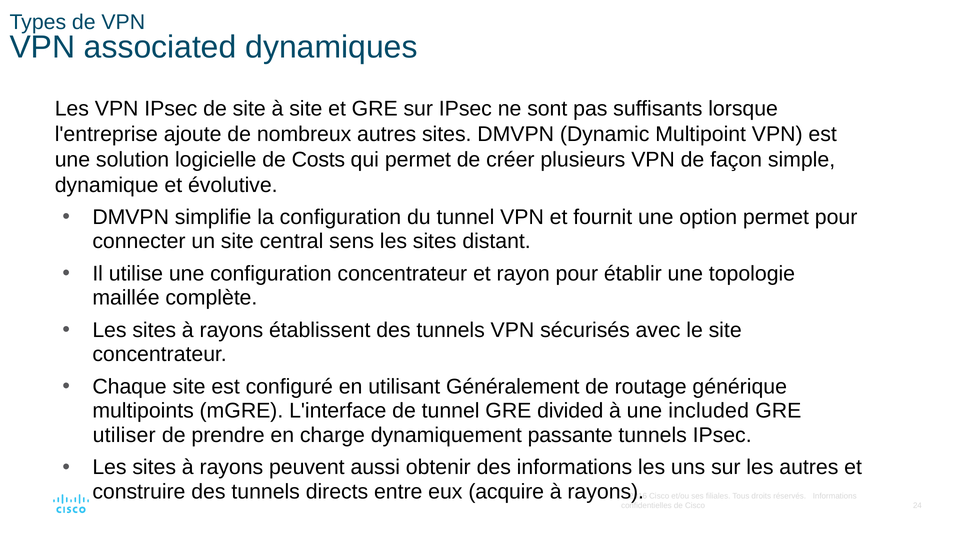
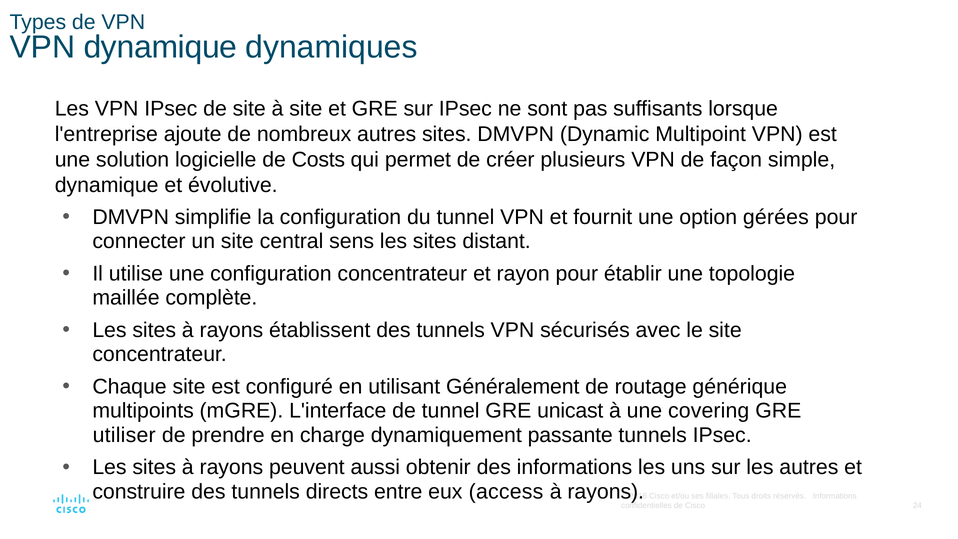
VPN associated: associated -> dynamique (160, 47)
option permet: permet -> gérées (776, 217)
divided: divided -> unicast (570, 411)
included: included -> covering (709, 411)
acquire: acquire -> access (506, 491)
